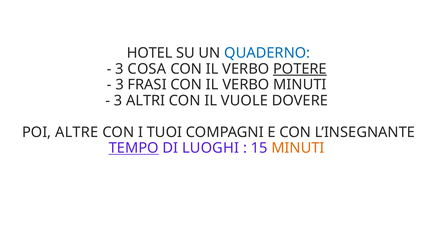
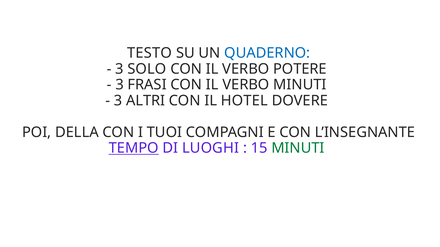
HOTEL: HOTEL -> TESTO (150, 53)
COSA: COSA -> SOLO (147, 69)
POTERE underline: present -> none (300, 69)
VUOLE: VUOLE -> HOTEL (244, 101)
ALTRE: ALTRE -> DELLA (77, 132)
MINUTI colour: orange -> green (298, 148)
